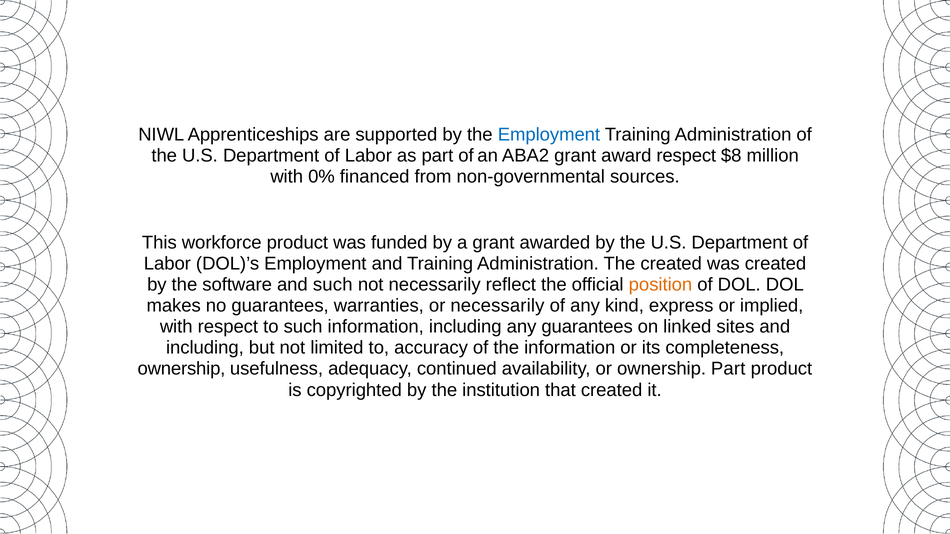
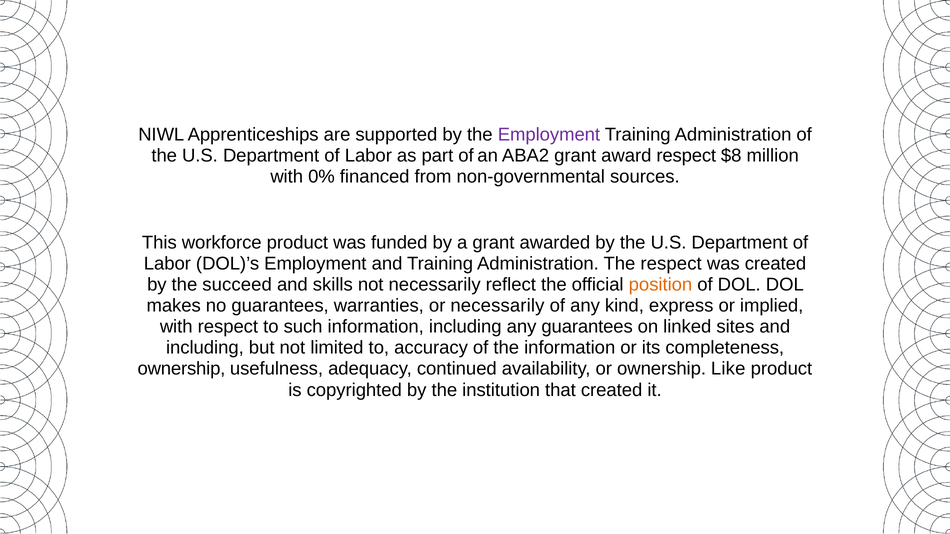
Employment colour: blue -> purple (549, 135)
The created: created -> respect (671, 264)
software: software -> succeed (237, 285)
and such: such -> skills (333, 285)
ownership Part: Part -> Like (728, 369)
